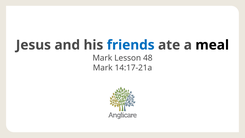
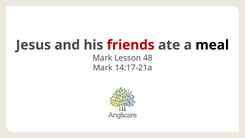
friends colour: blue -> red (131, 45)
